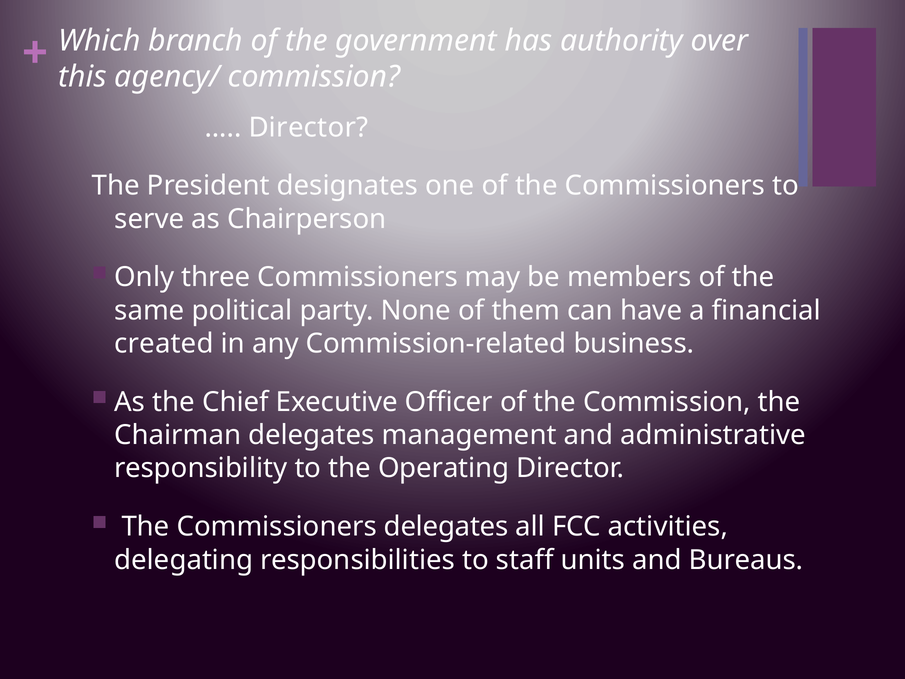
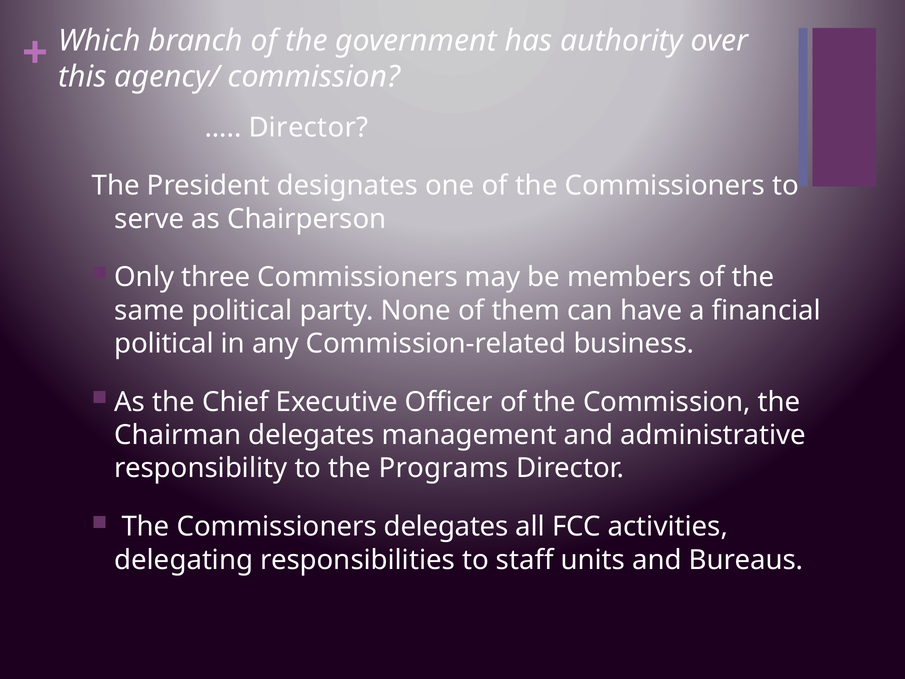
created: created -> political (164, 344)
Operating: Operating -> Programs (443, 468)
